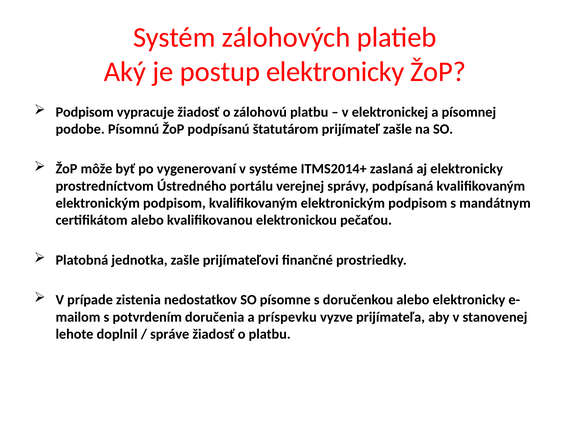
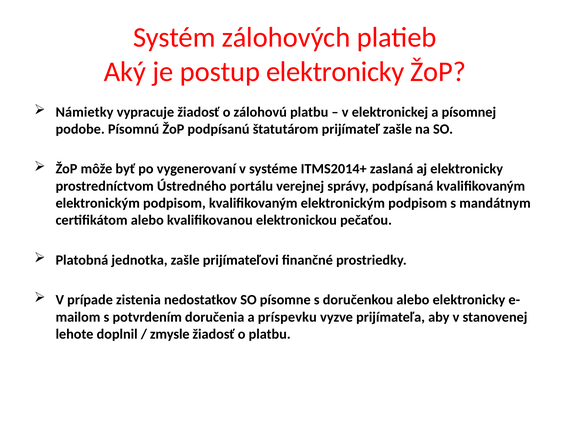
Podpisom: Podpisom -> Námietky (85, 112)
správe: správe -> zmysle (170, 334)
